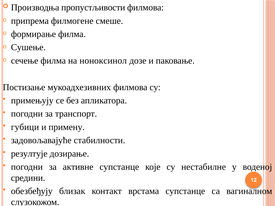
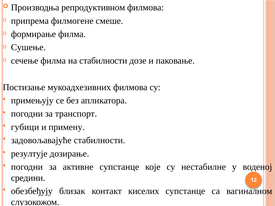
пропустљивости: пропустљивости -> репродуктивном (93, 8)
на ноноксинол: ноноксинол -> стабилности (103, 61)
врстама: врстама -> киселих (144, 191)
